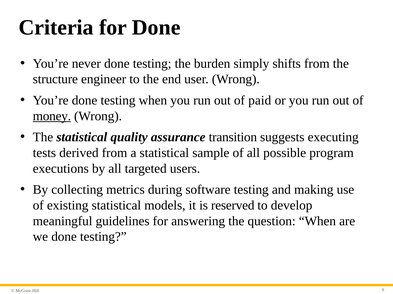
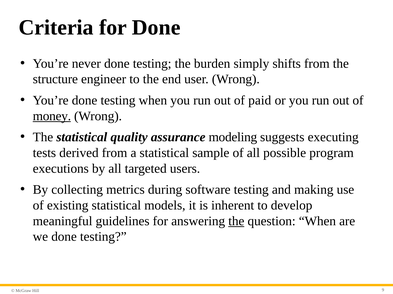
transition: transition -> modeling (233, 137)
reserved: reserved -> inherent (233, 206)
the underline: none -> present (236, 222)
